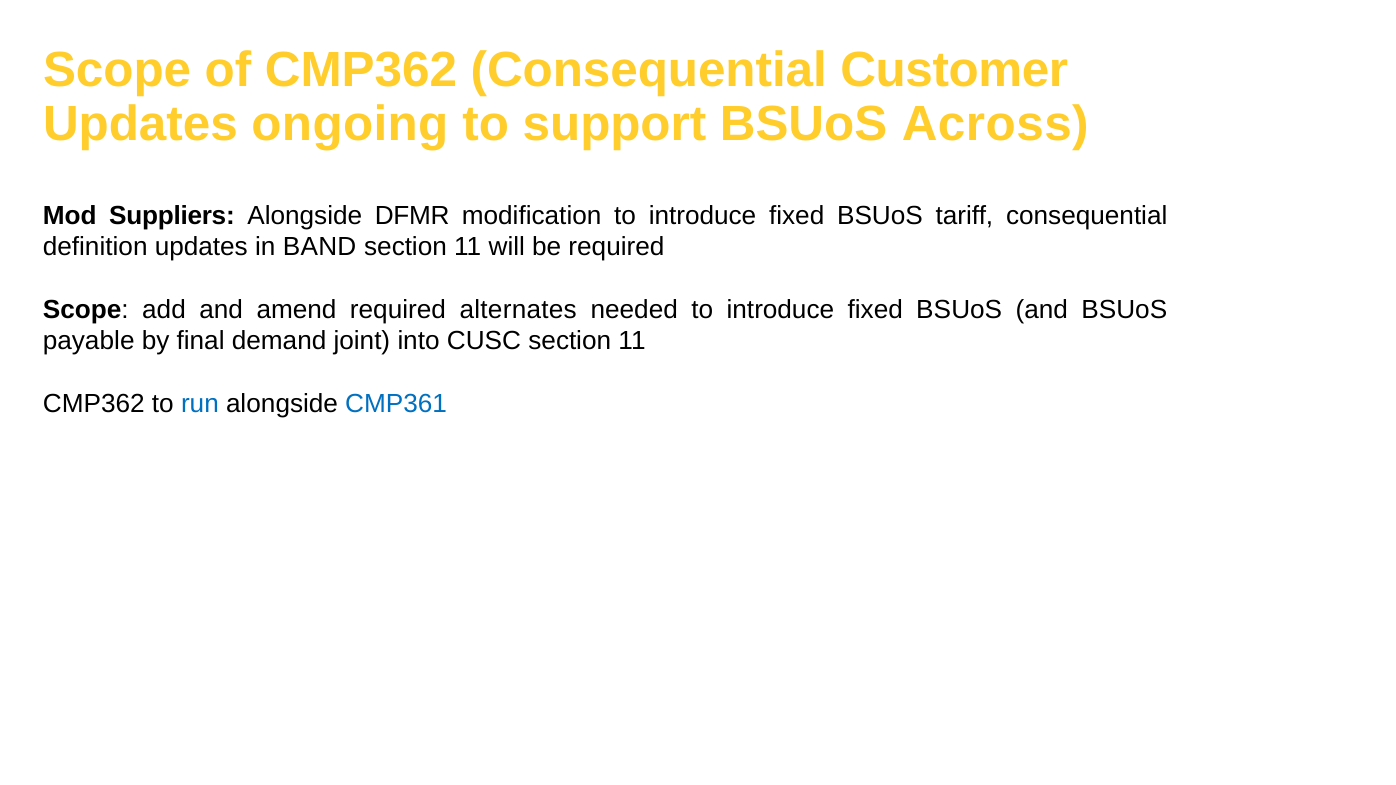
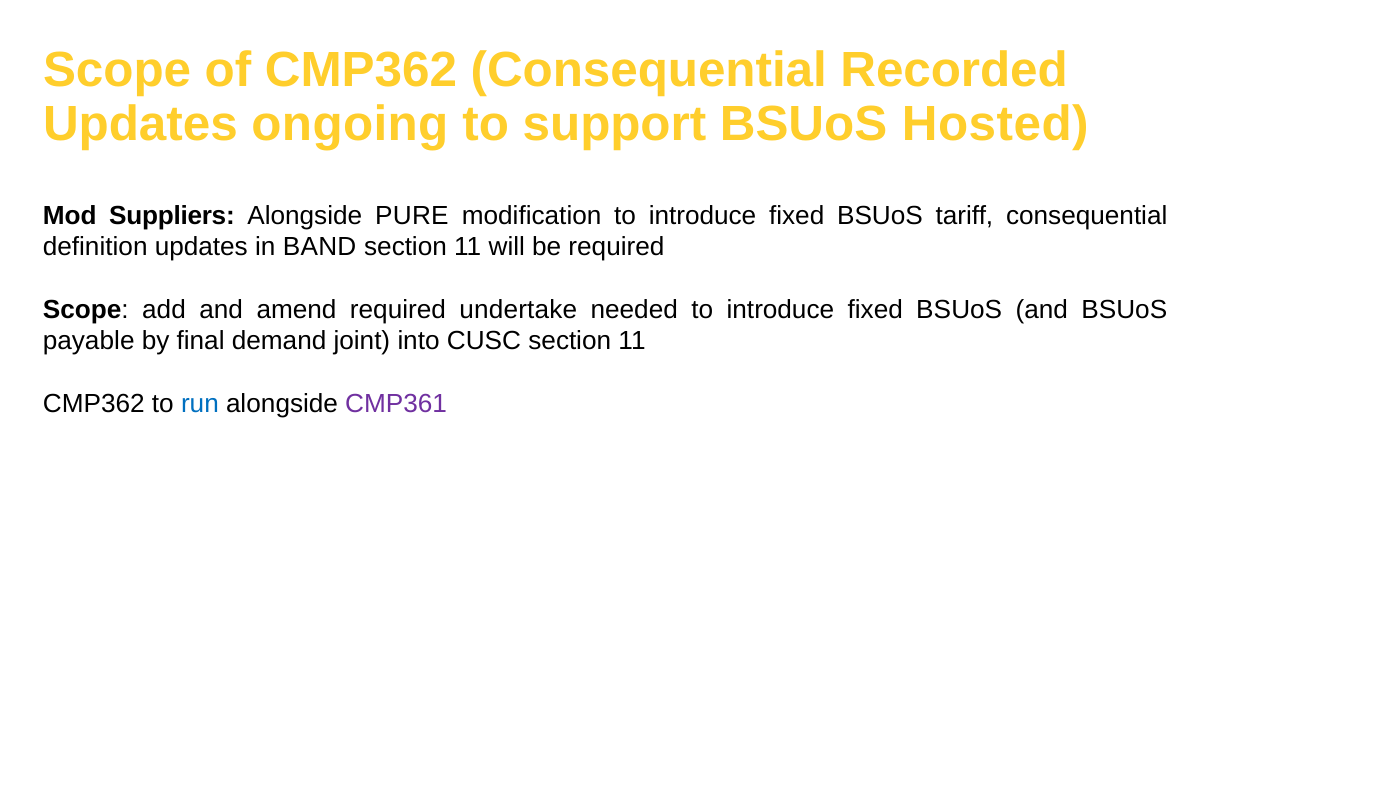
Customer: Customer -> Recorded (954, 71)
Across: Across -> Hosted (995, 124)
DFMR: DFMR -> PURE (412, 215)
alternates: alternates -> undertake (518, 310)
CMP361 colour: blue -> purple (396, 404)
